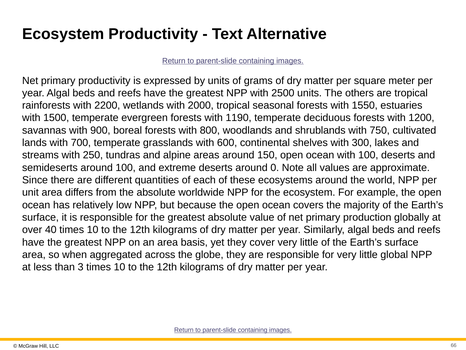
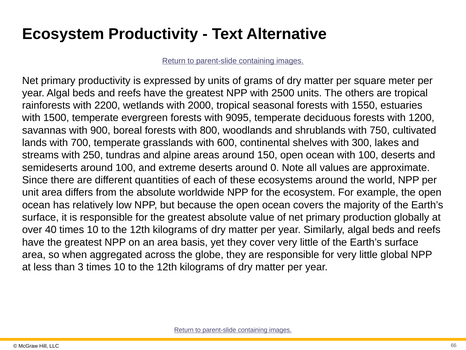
1190: 1190 -> 9095 (239, 118)
